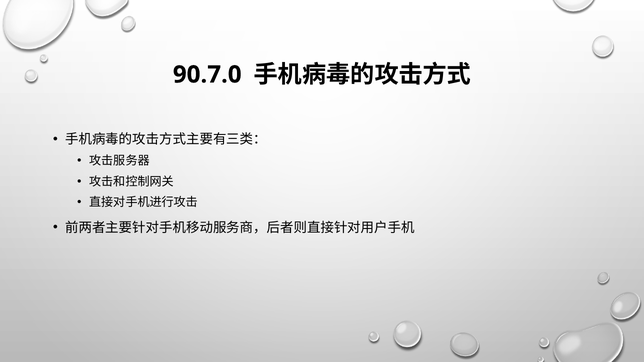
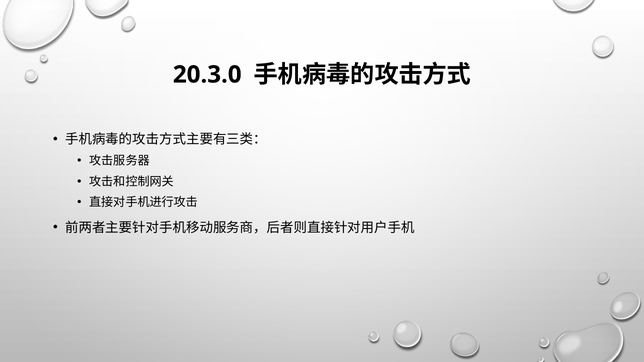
90.7.0: 90.7.0 -> 20.3.0 (207, 75)
